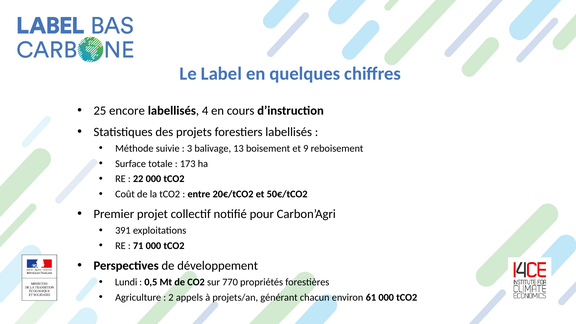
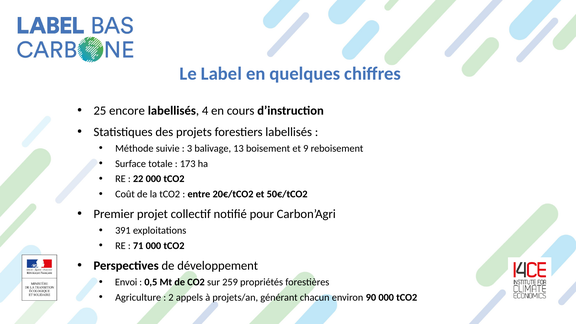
Lundi: Lundi -> Envoi (126, 282)
770: 770 -> 259 (230, 282)
61: 61 -> 90 (371, 297)
